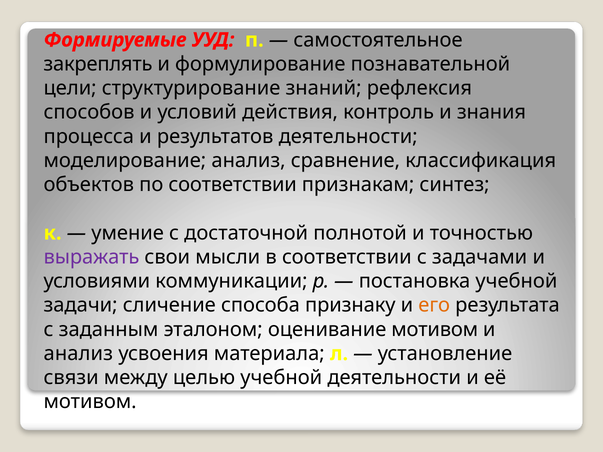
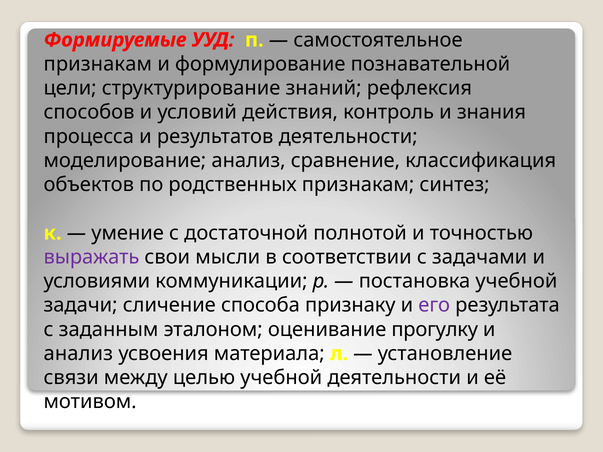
закреплять: закреплять -> признакам (98, 64)
по соответствии: соответствии -> родственных (233, 185)
его colour: orange -> purple (434, 305)
оценивание мотивом: мотивом -> прогулку (435, 330)
